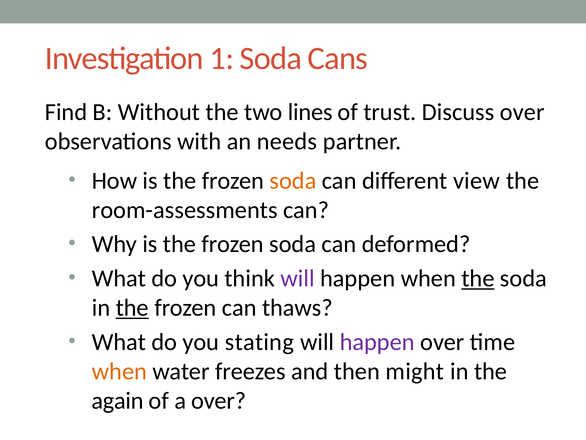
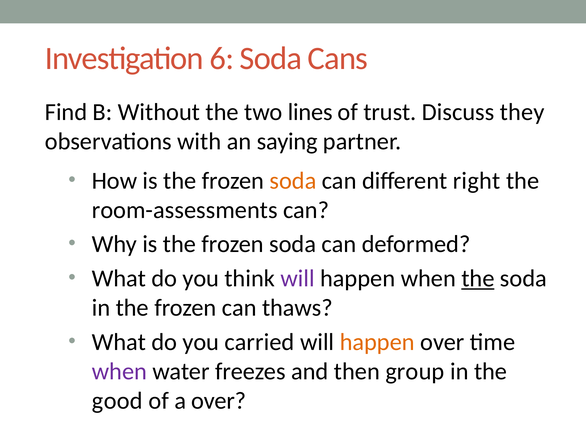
1: 1 -> 6 (222, 58)
Discuss over: over -> they (522, 112)
needs: needs -> saying (287, 141)
view: view -> right (477, 180)
the underline: present -> none (132, 307)
stating: stating -> carried (259, 342)
happen colour: purple -> orange (377, 342)
when colour: orange -> purple (119, 371)
might: might -> group (415, 371)
again: again -> good (117, 400)
